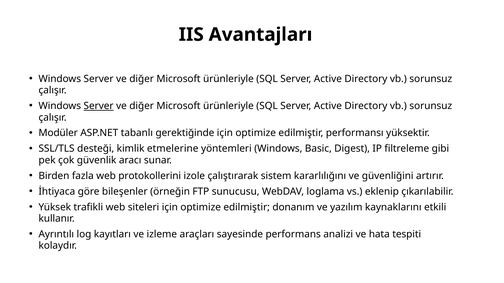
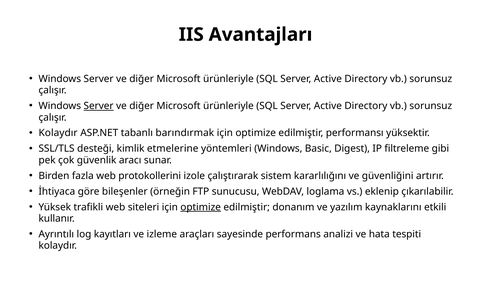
Modüler: Modüler -> Kolaydır (58, 133)
gerektiğinde: gerektiğinde -> barındırmak (185, 133)
optimize underline: none -> present (201, 207)
